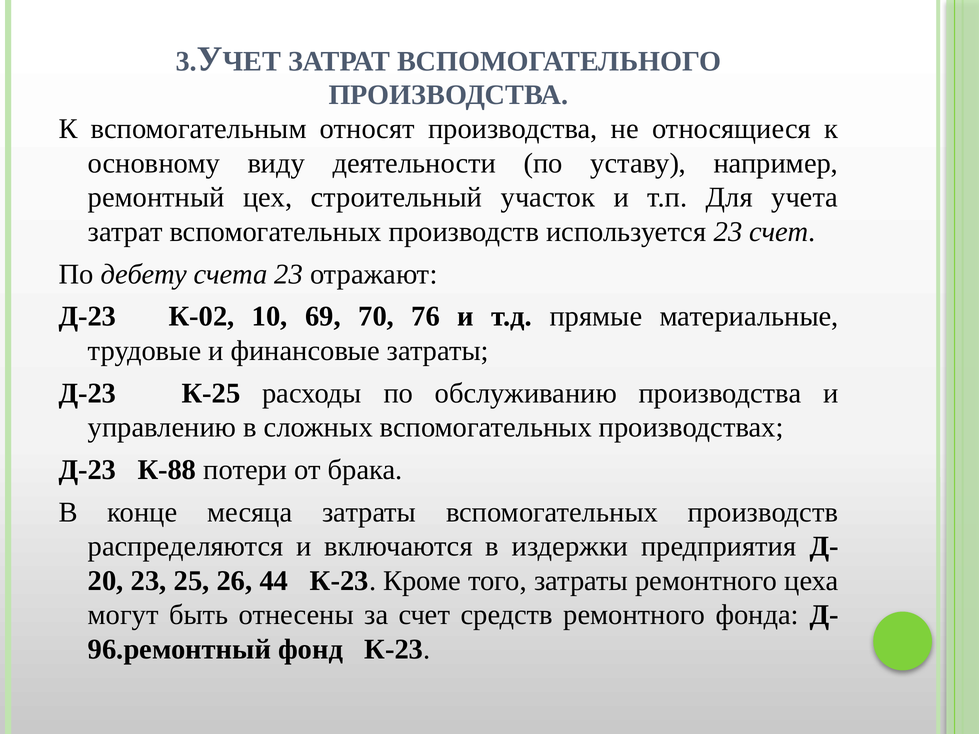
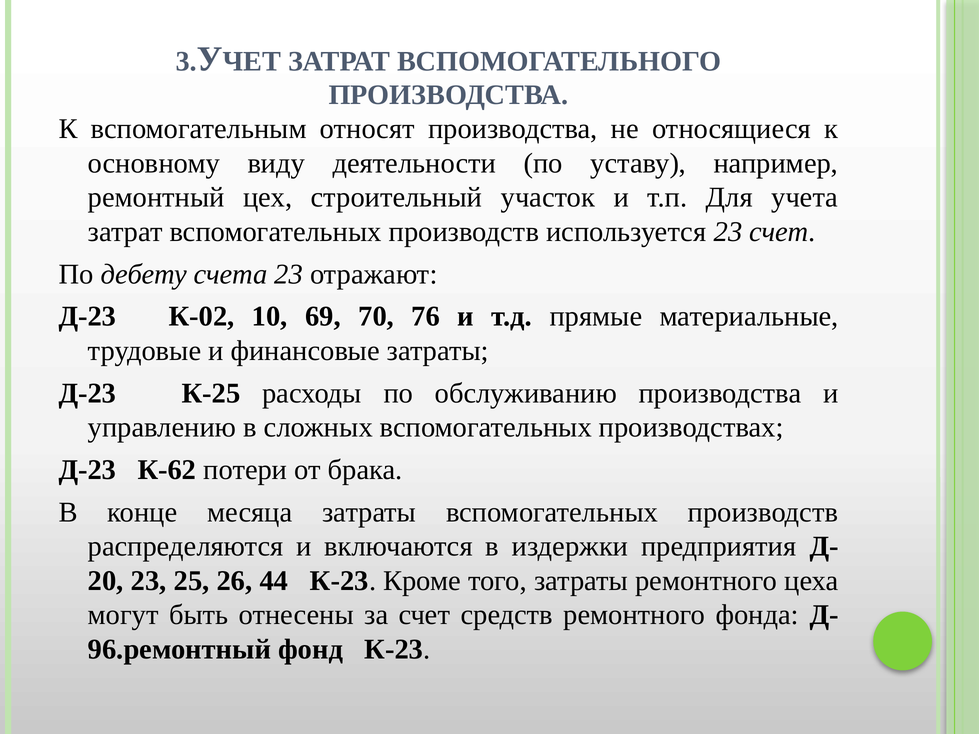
К-88: К-88 -> К-62 (167, 470)
